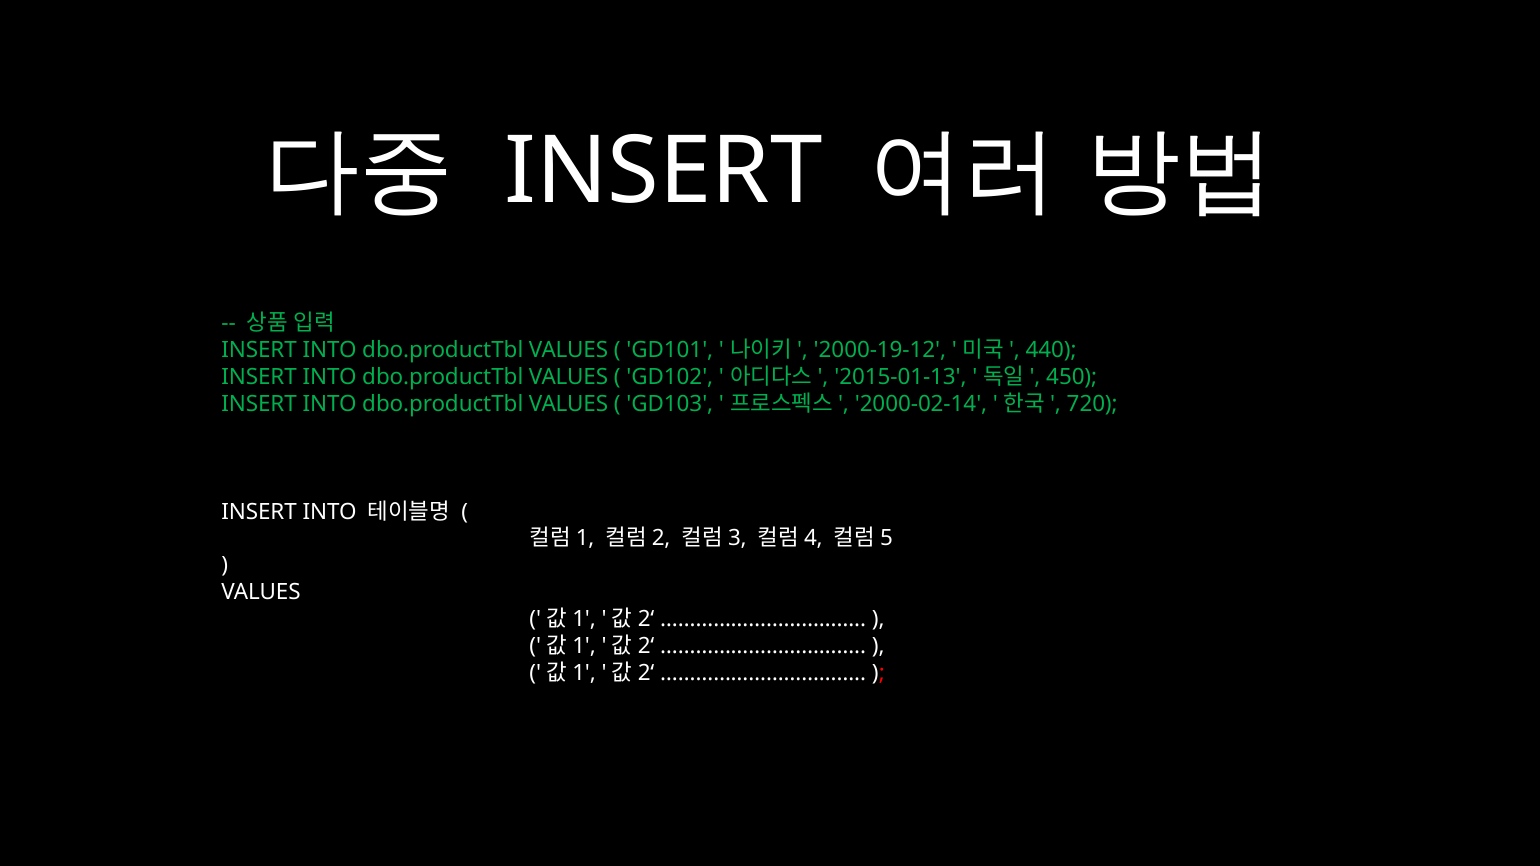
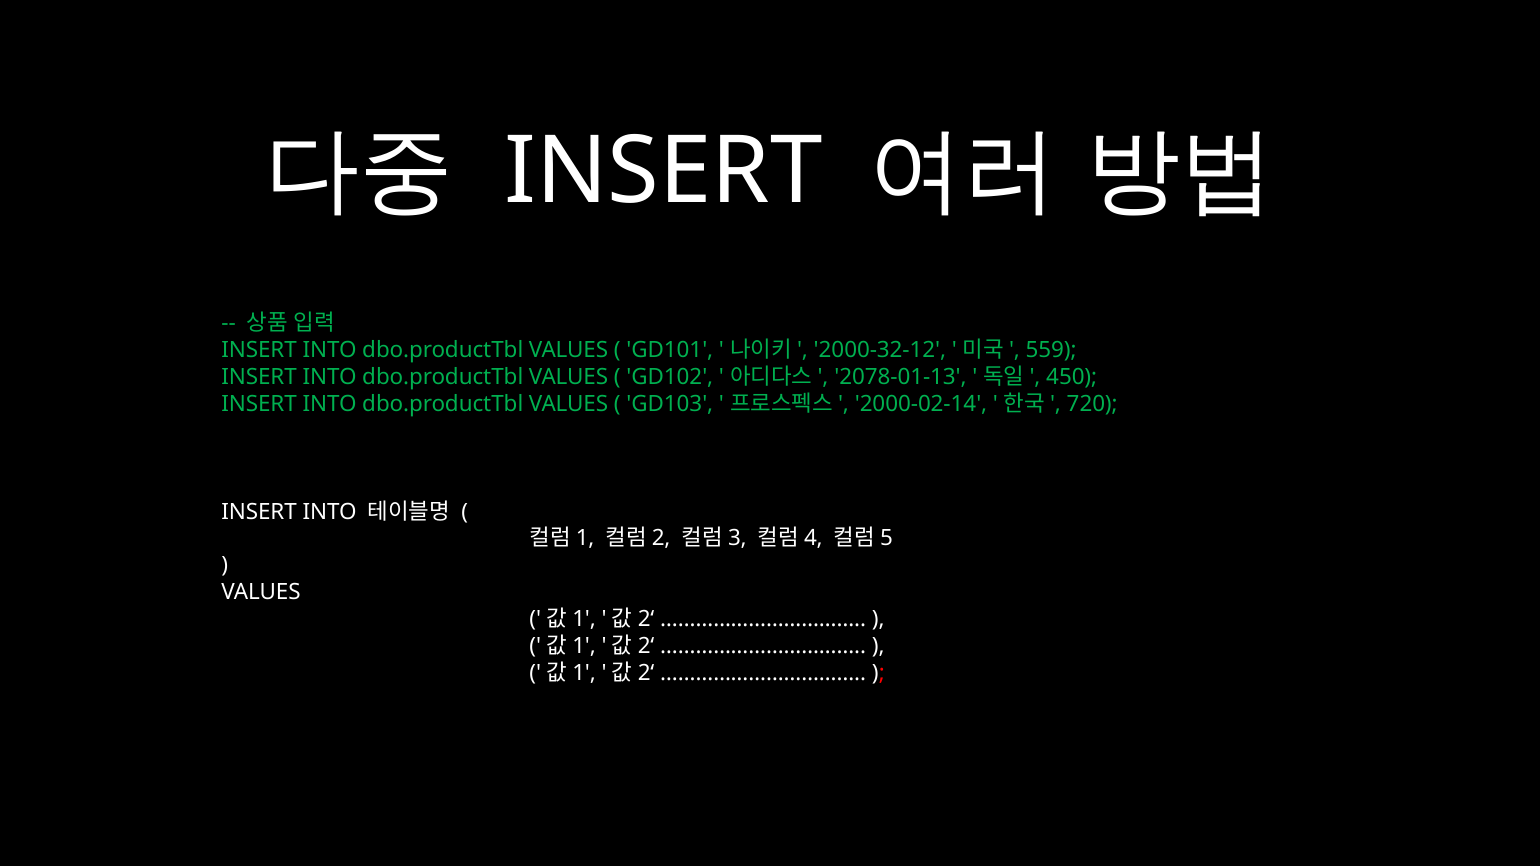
2000-19-12: 2000-19-12 -> 2000-32-12 (880, 350)
440: 440 -> 559 (1051, 350)
2015-01-13: 2015-01-13 -> 2078-01-13 (901, 377)
